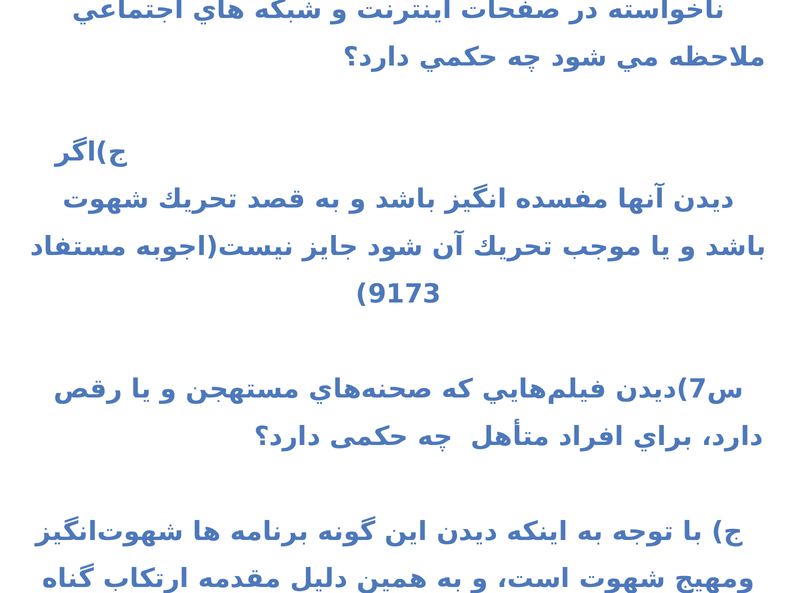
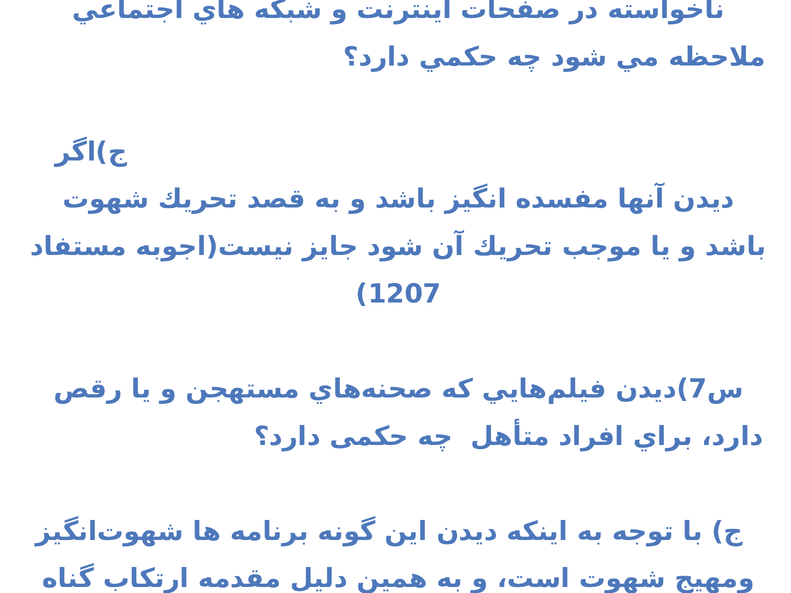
9173: 9173 -> 1207 (405, 294)
